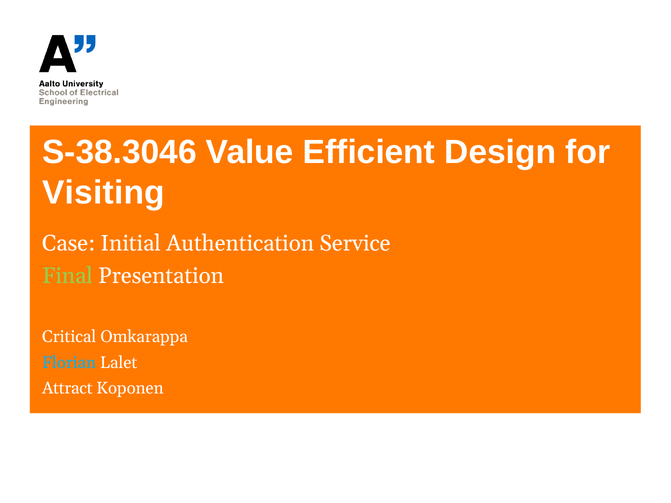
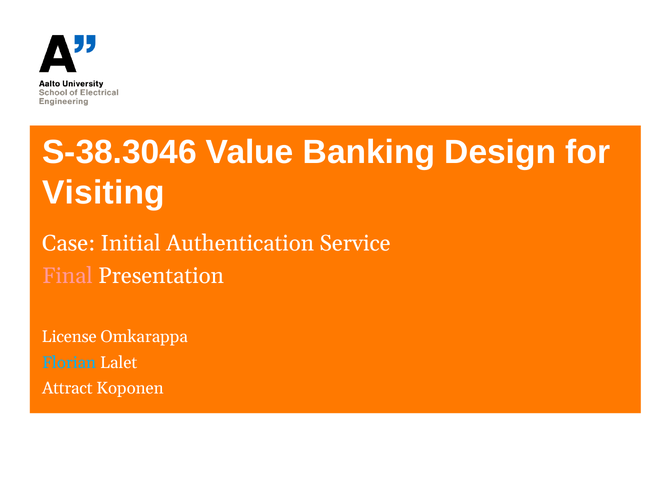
Efficient: Efficient -> Banking (369, 152)
Final colour: light green -> pink (67, 276)
Critical: Critical -> License (69, 337)
